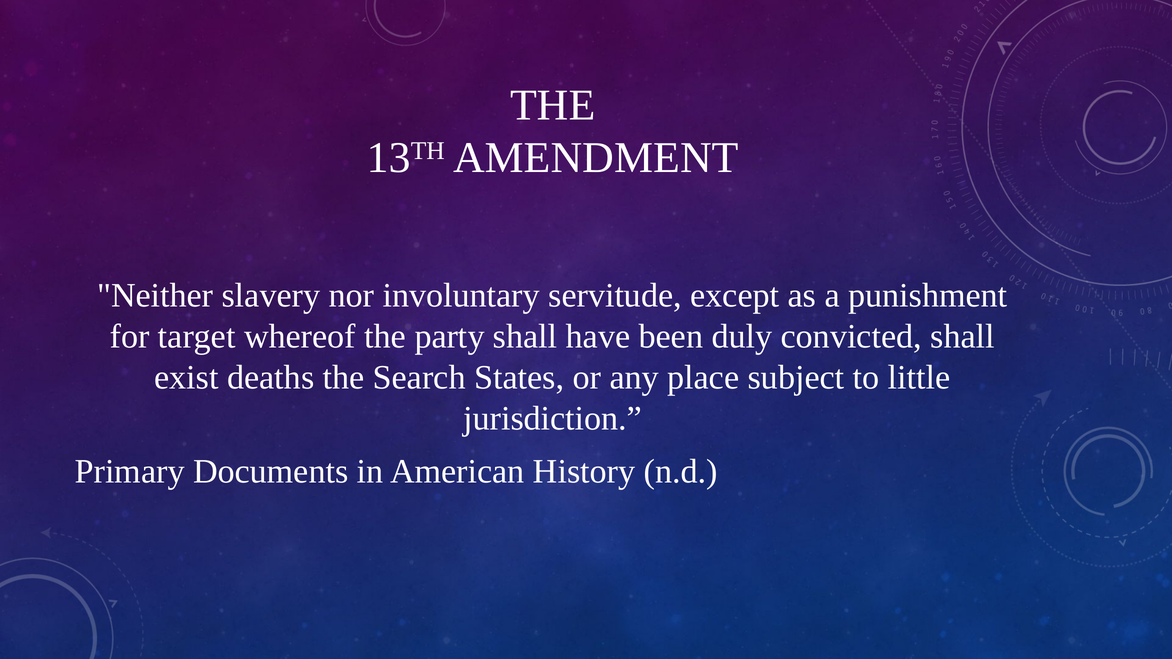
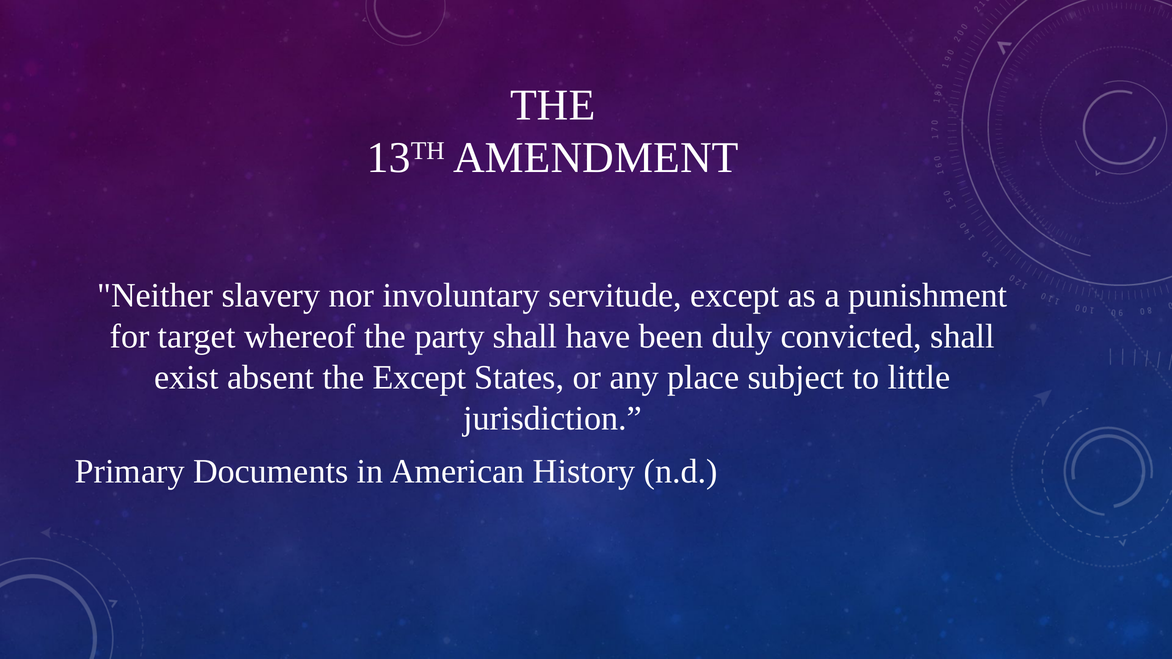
deaths: deaths -> absent (271, 378)
the Search: Search -> Except (419, 378)
